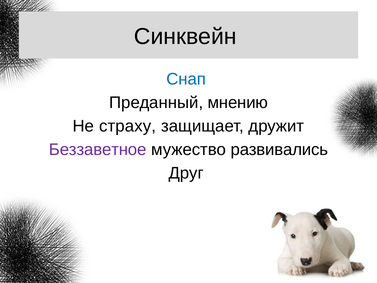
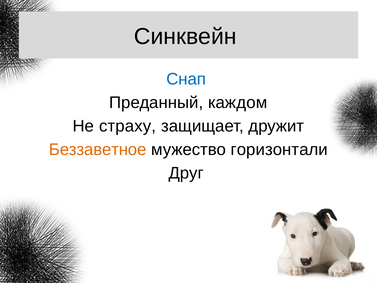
мнению: мнению -> каждом (238, 103)
Беззаветное colour: purple -> orange (98, 149)
развивались: развивались -> горизонтали (279, 149)
